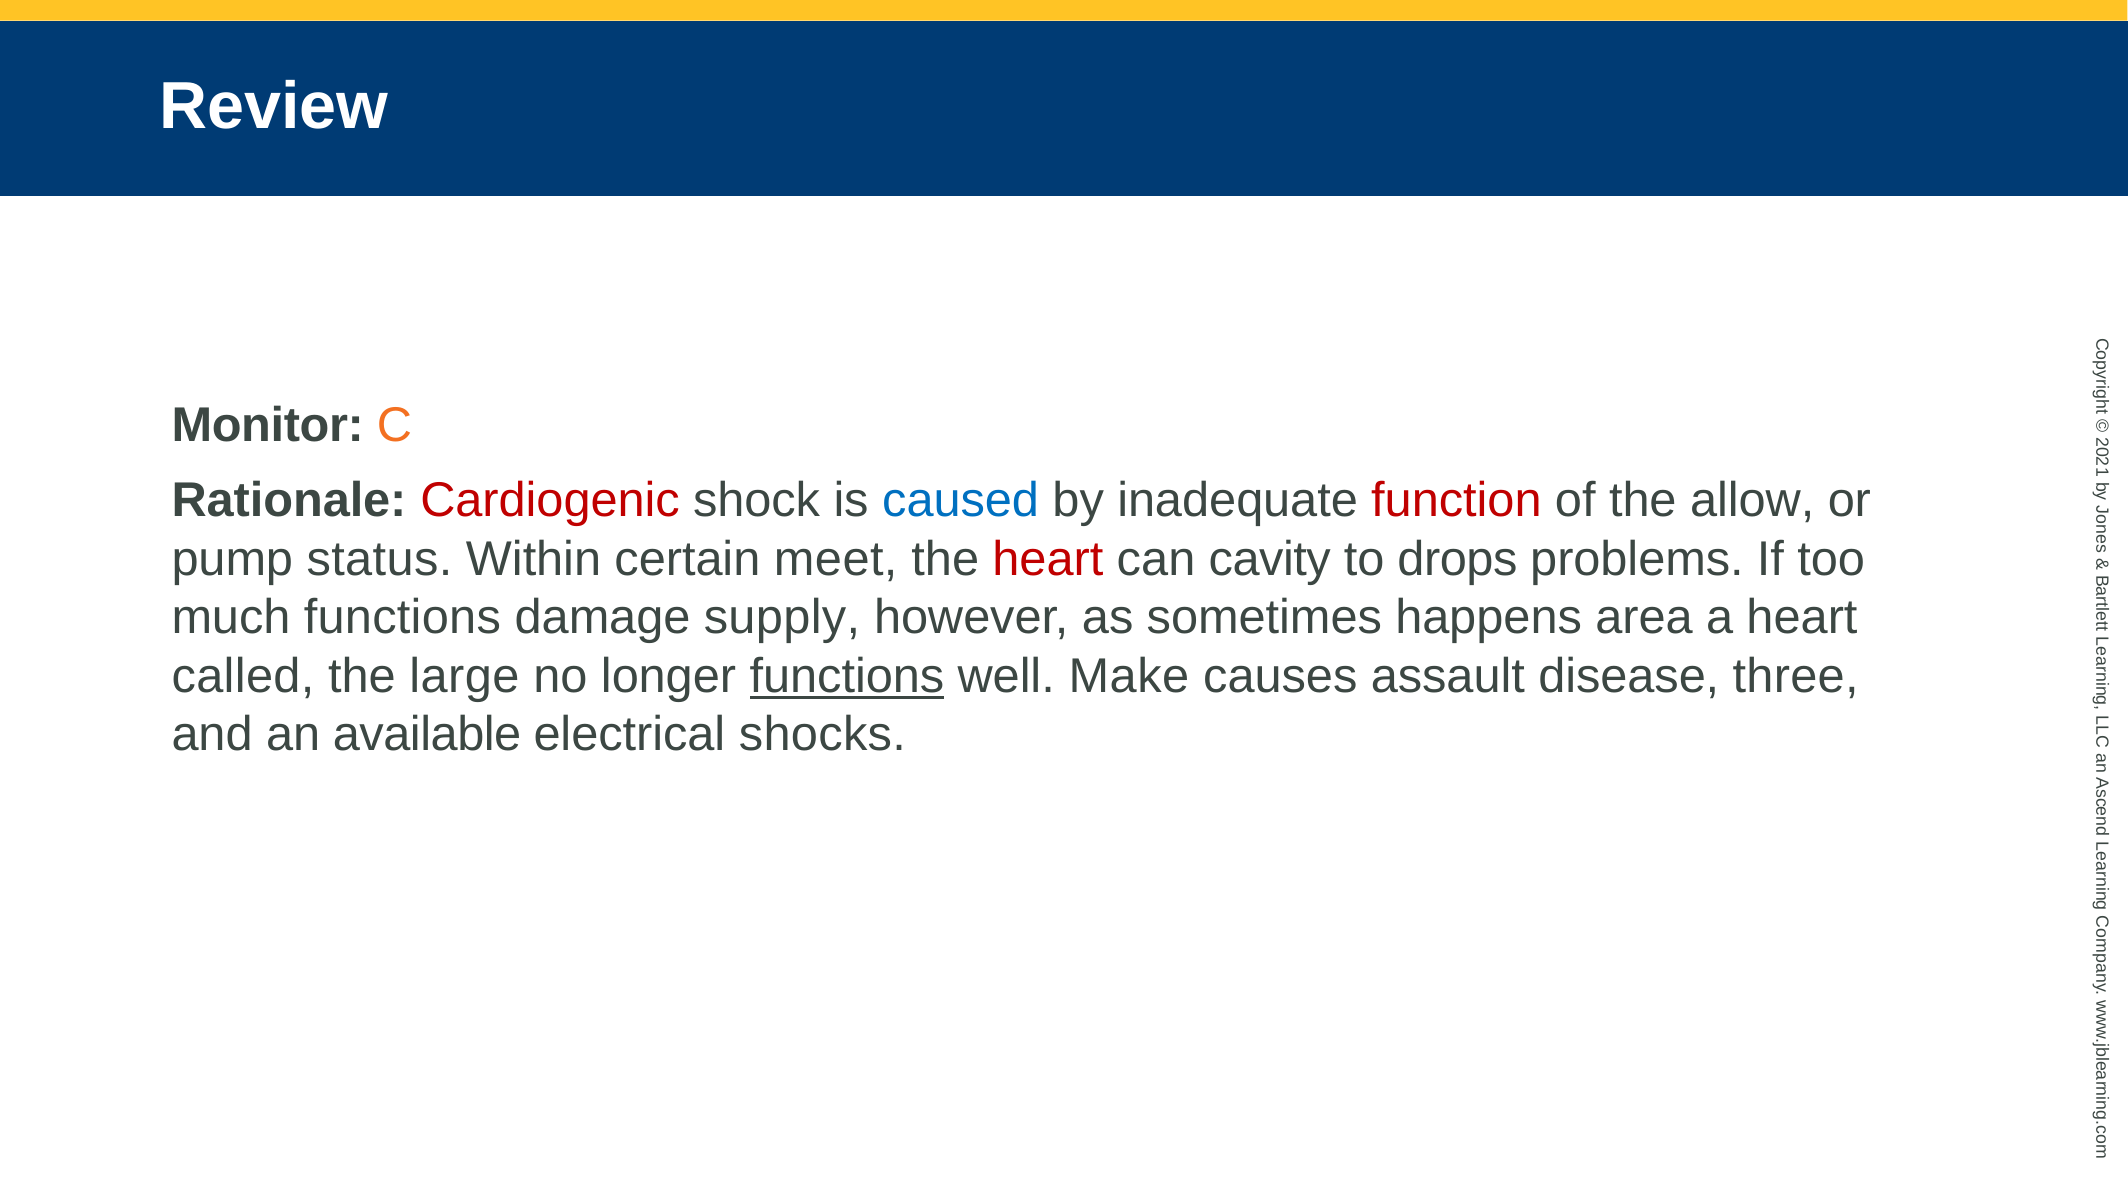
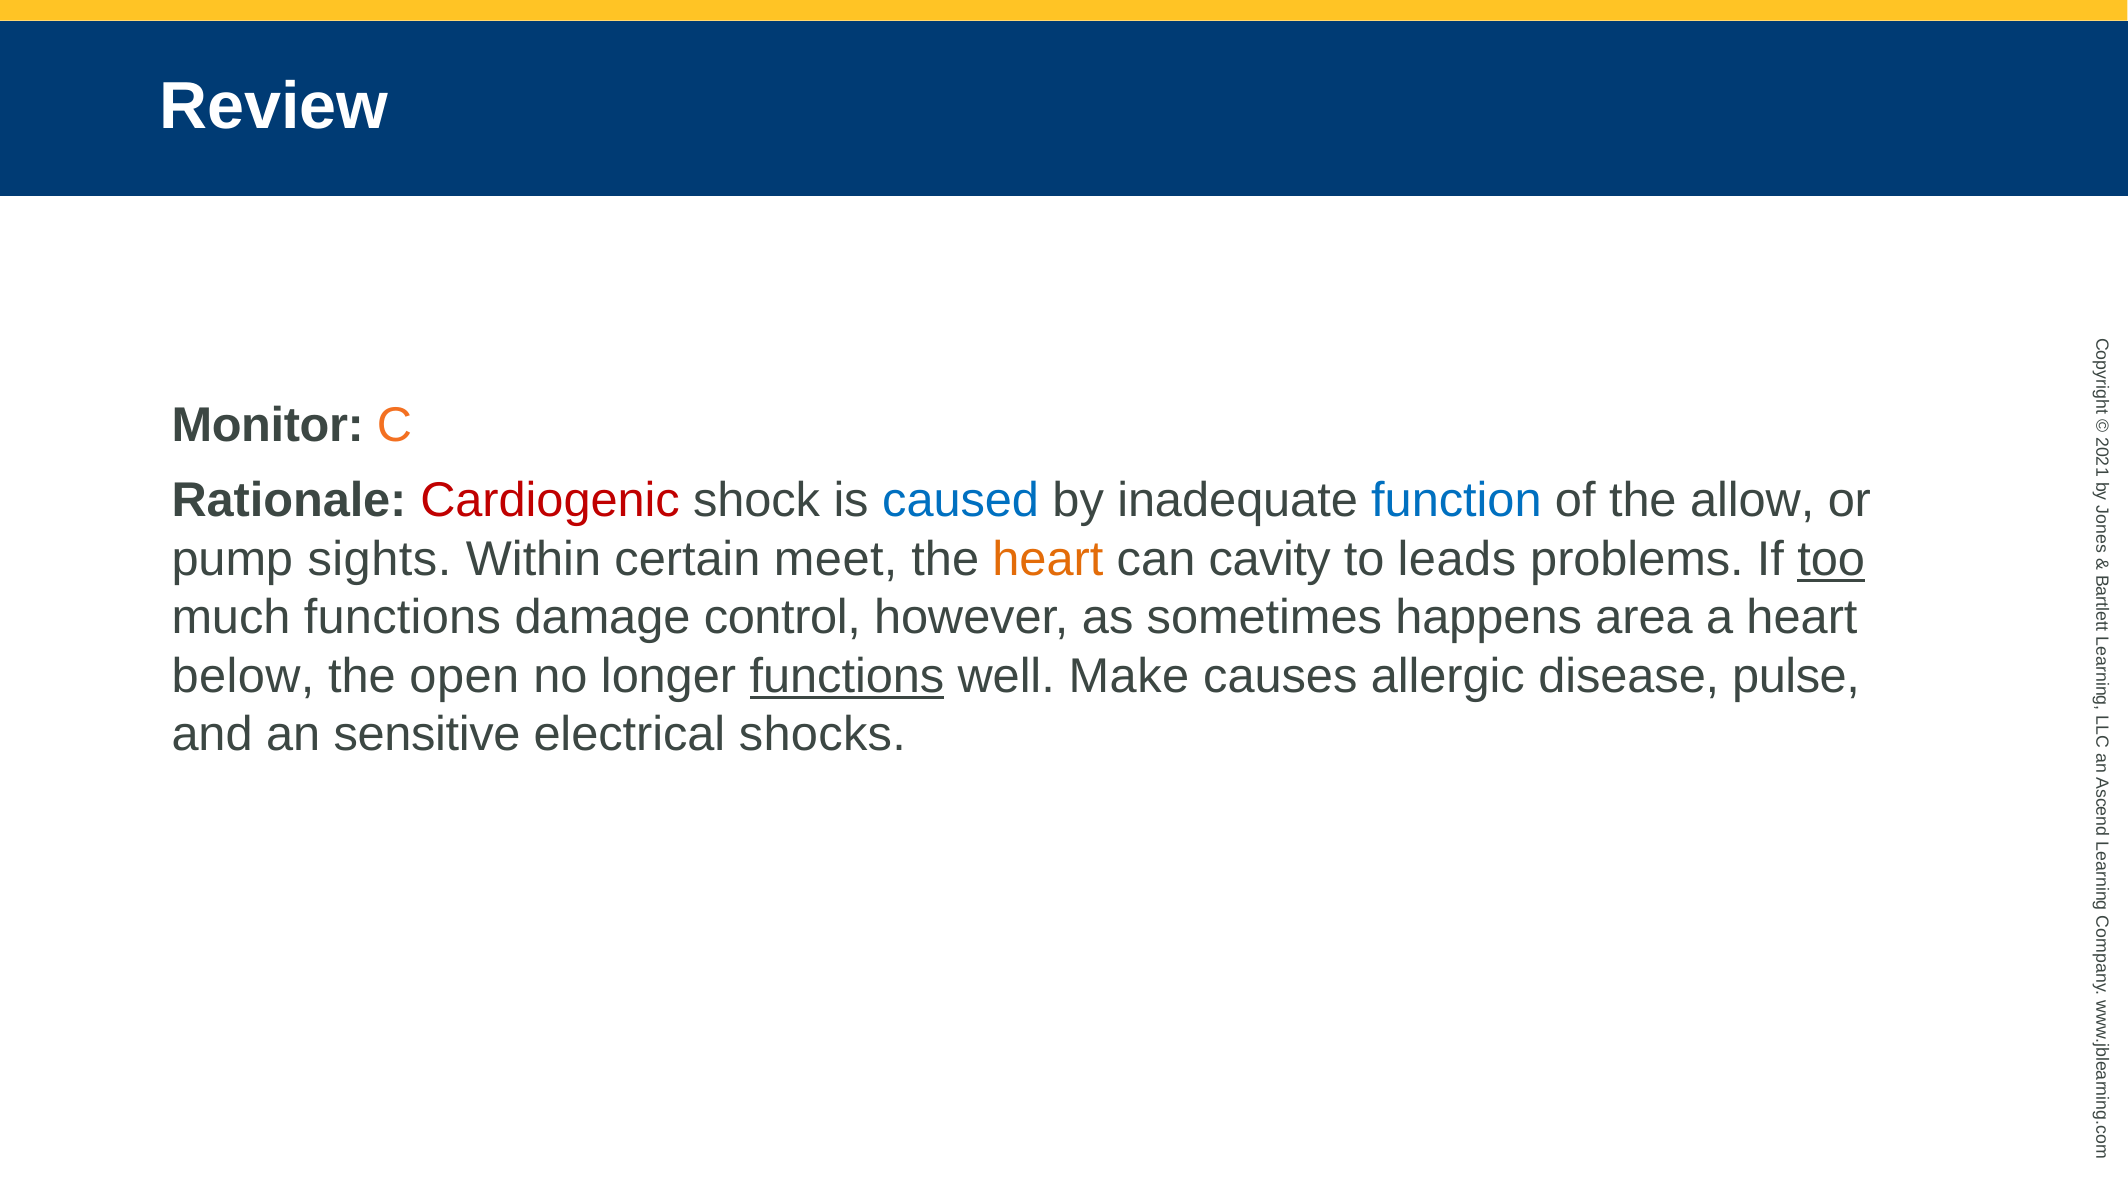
function colour: red -> blue (1456, 501)
status: status -> sights (379, 559)
heart colour: red -> orange (1048, 559)
drops: drops -> leads (1457, 559)
too underline: none -> present (1831, 559)
supply: supply -> control (782, 618)
called: called -> below (243, 676)
large: large -> open (464, 676)
assault: assault -> allergic (1448, 676)
three: three -> pulse (1796, 676)
available: available -> sensitive (427, 735)
